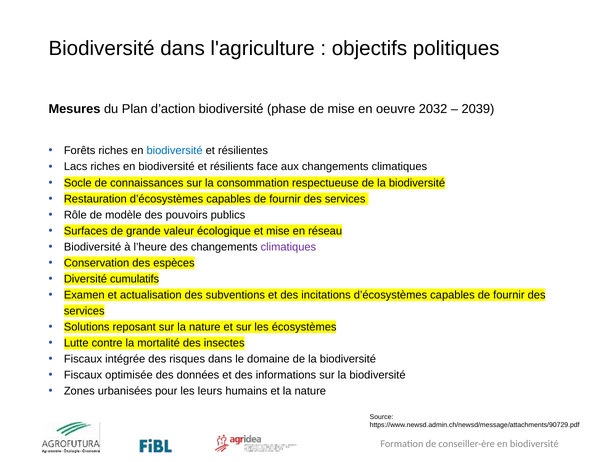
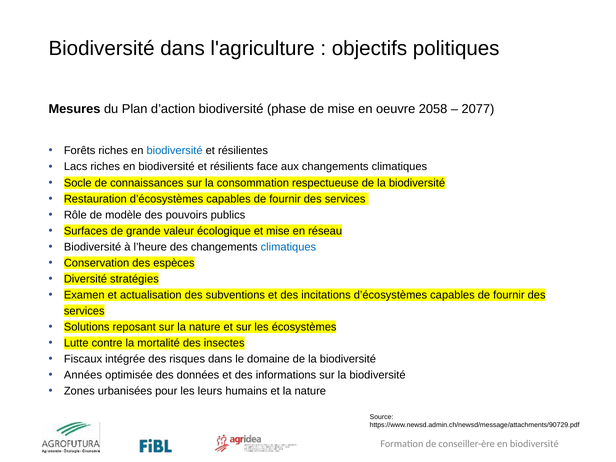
2032: 2032 -> 2058 (433, 109)
2039: 2039 -> 2077 (478, 109)
climatiques colour: purple -> blue (288, 247)
cumulatifs: cumulatifs -> stratégies (134, 279)
Fiscaux: Fiscaux -> Années (83, 375)
